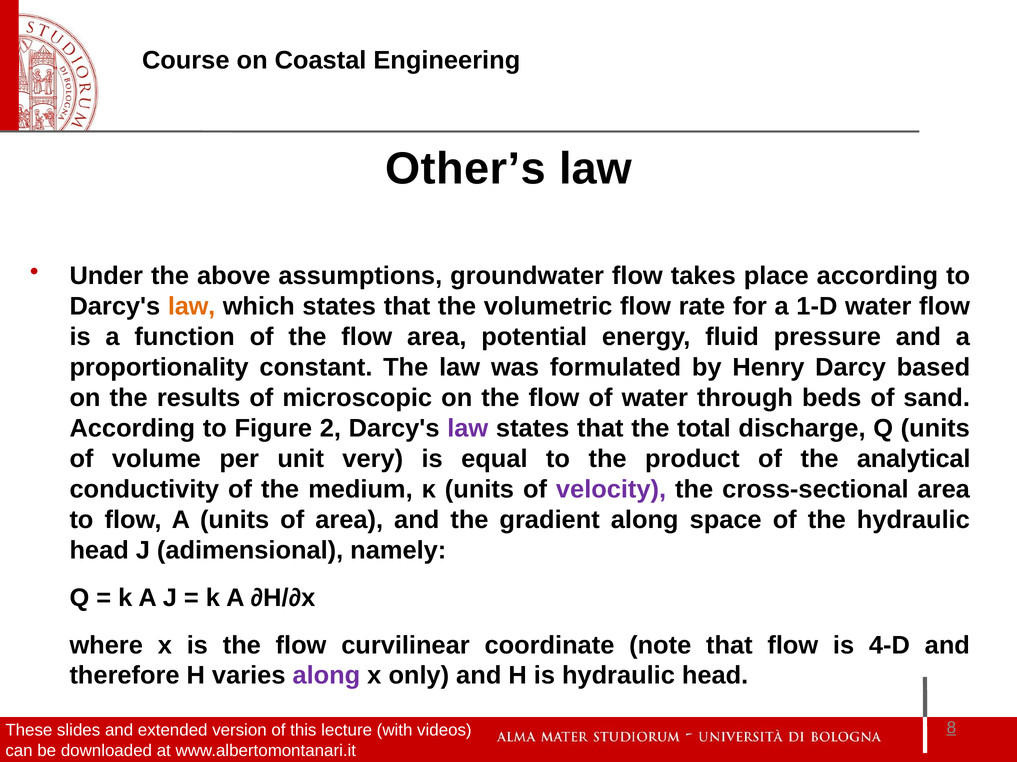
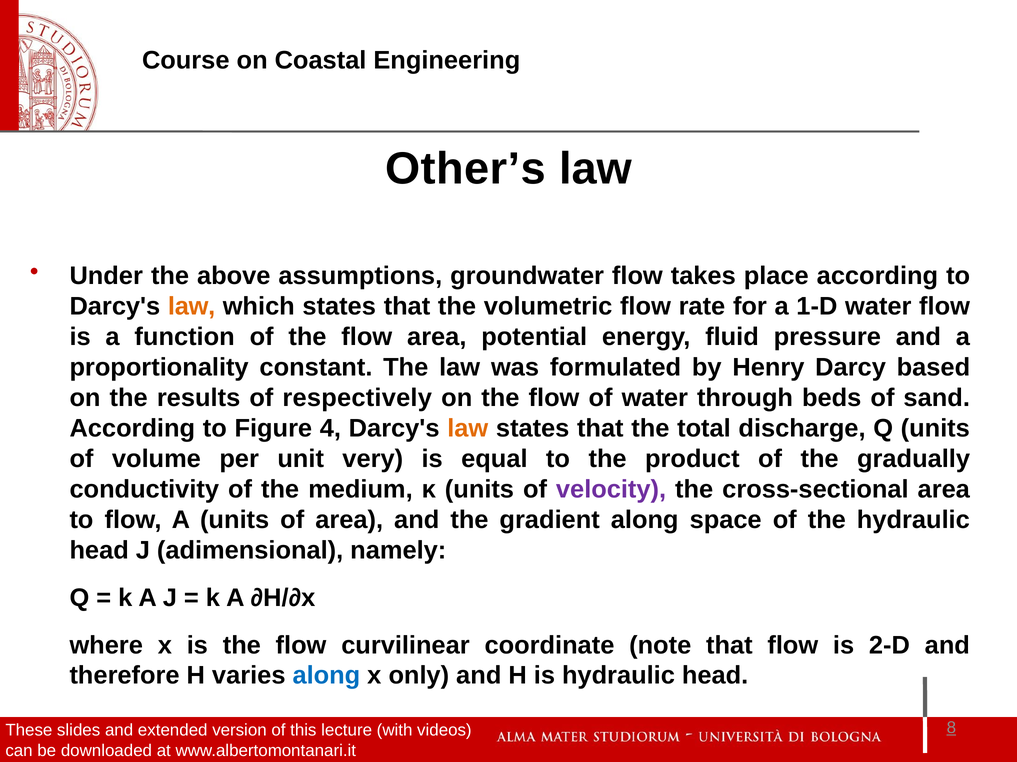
microscopic: microscopic -> respectively (357, 398)
2: 2 -> 4 (330, 429)
law colour: purple -> orange (468, 429)
analytical: analytical -> gradually (914, 459)
4-D: 4-D -> 2-D (889, 646)
along colour: purple -> blue (326, 676)
